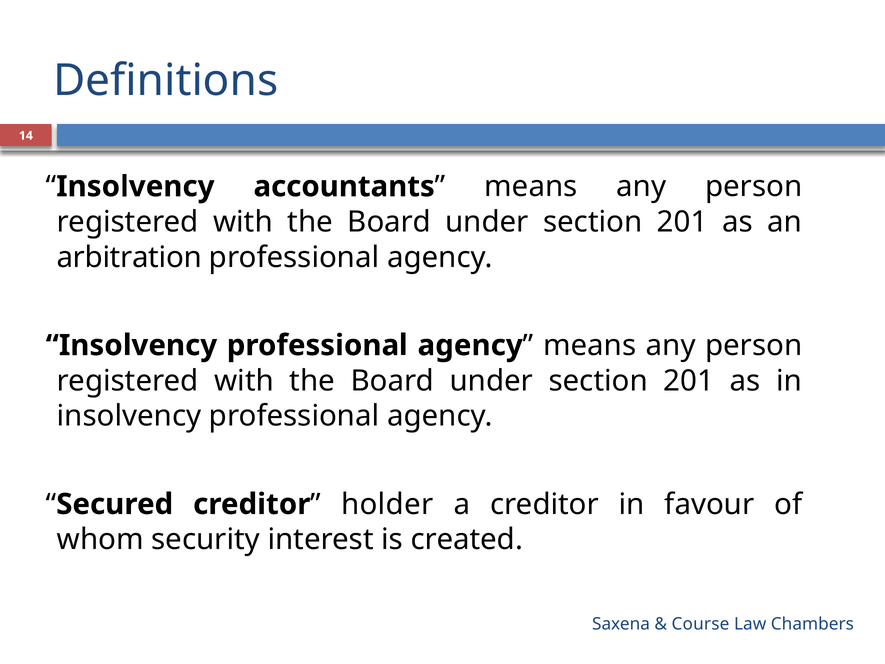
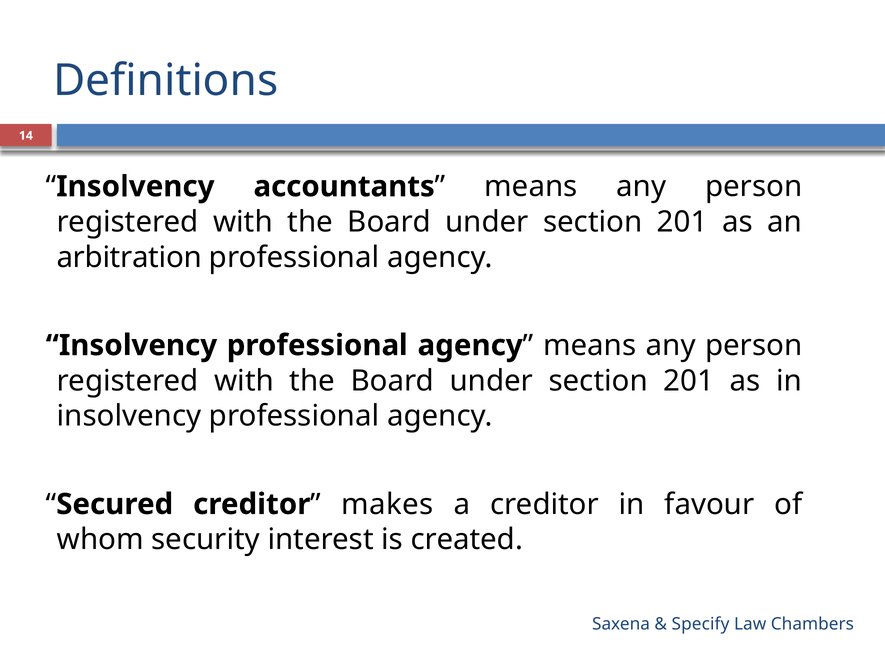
holder: holder -> makes (387, 504)
Course: Course -> Specify (701, 624)
